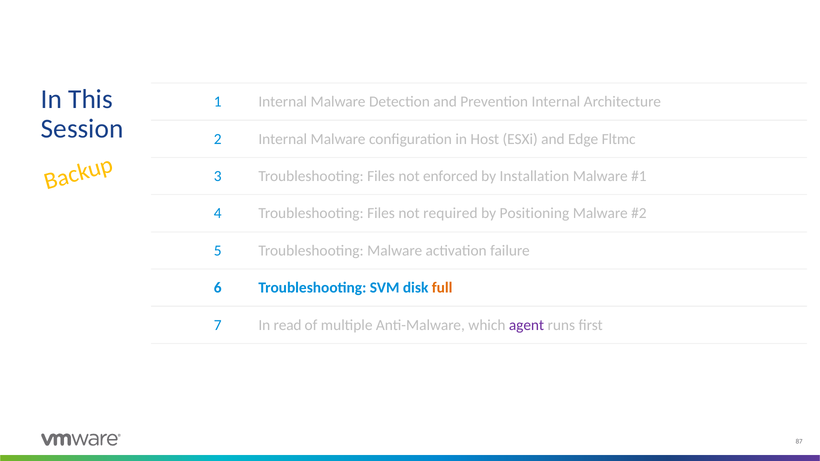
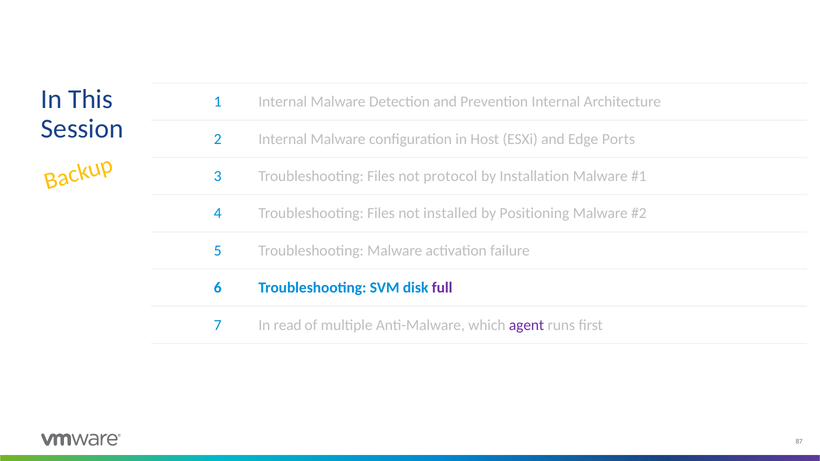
Fltmc: Fltmc -> Ports (618, 139)
enforced: enforced -> protocol (450, 176)
required: required -> installed (450, 214)
full colour: orange -> purple (442, 288)
